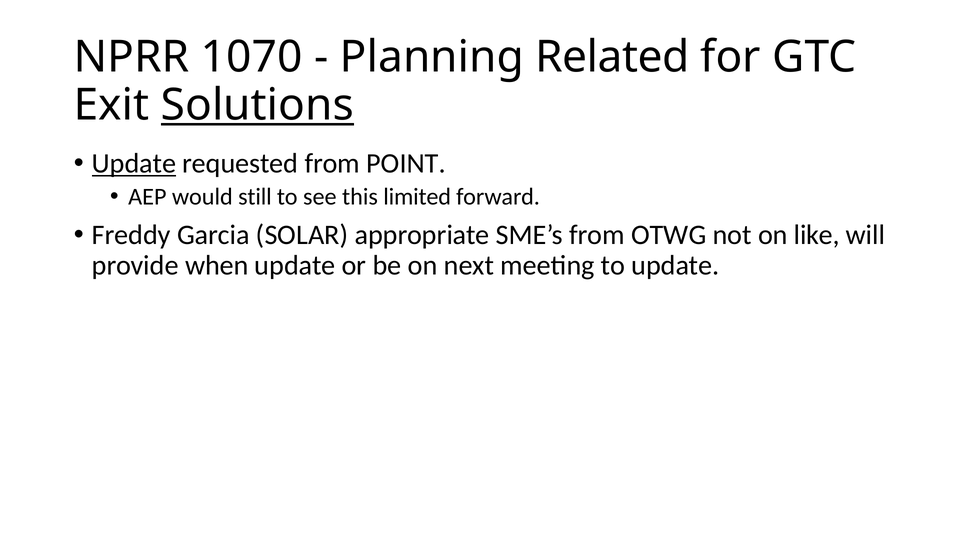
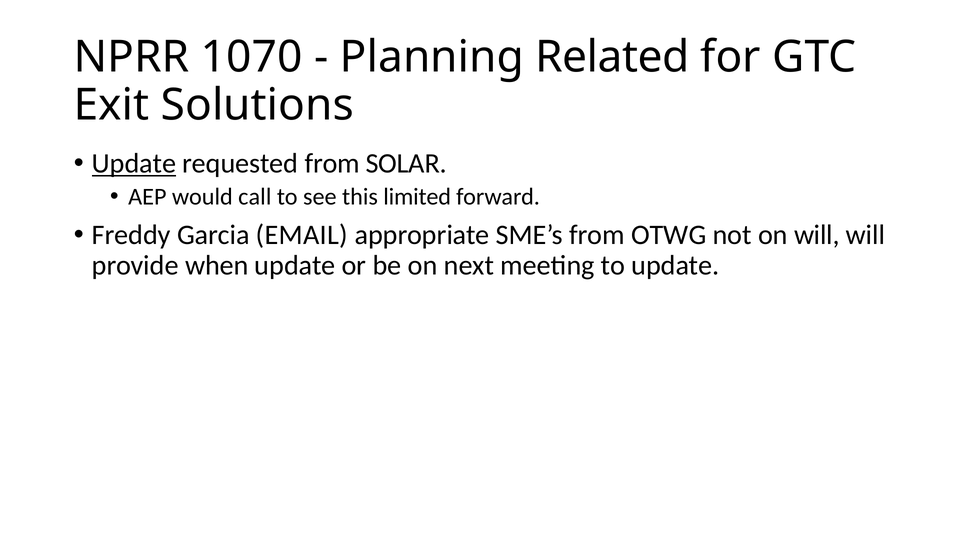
Solutions underline: present -> none (257, 105)
POINT: POINT -> SOLAR (406, 164)
still: still -> call (255, 197)
SOLAR: SOLAR -> EMAIL (302, 235)
on like: like -> will (817, 235)
